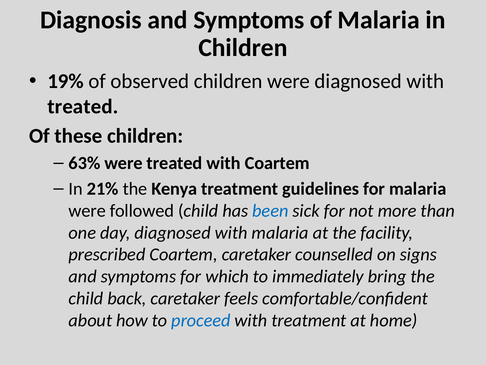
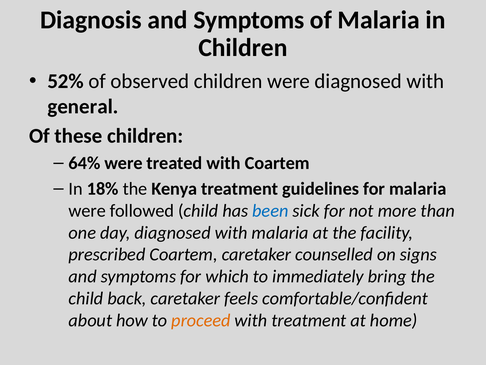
19%: 19% -> 52% (66, 81)
treated: treated -> general (83, 106)
63%: 63% -> 64% (85, 163)
21%: 21% -> 18% (103, 189)
proceed colour: blue -> orange (201, 320)
